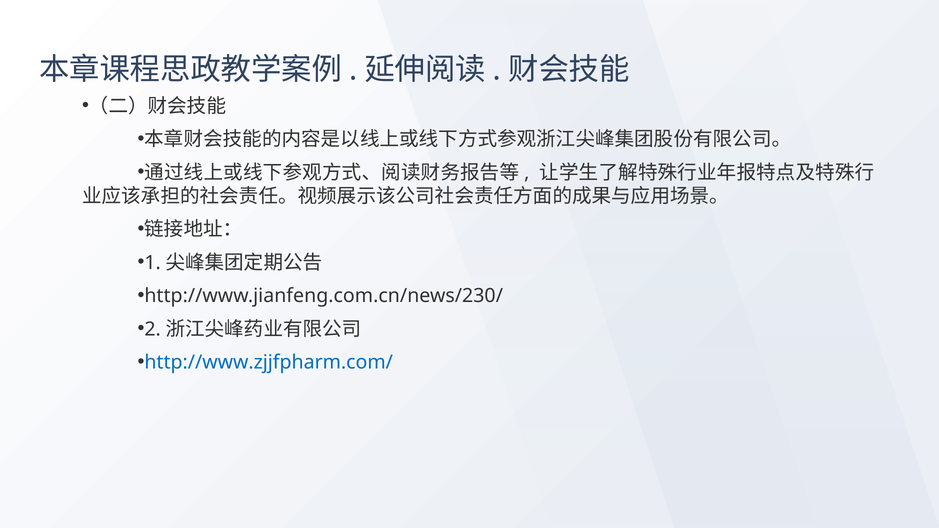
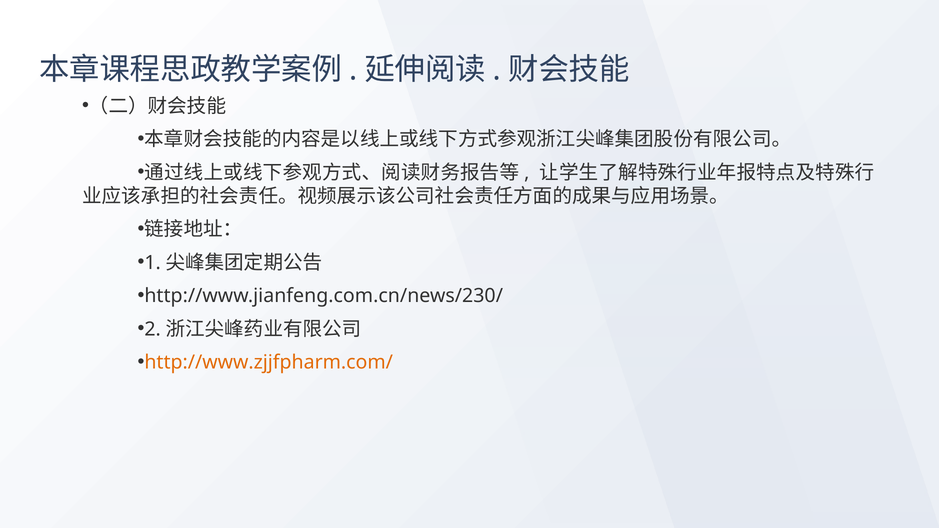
http://www.zjjfpharm.com/ colour: blue -> orange (269, 363)
